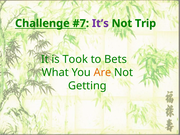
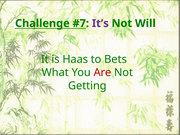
Trip: Trip -> Will (145, 23)
Took: Took -> Haas (75, 59)
Are colour: orange -> red (102, 72)
